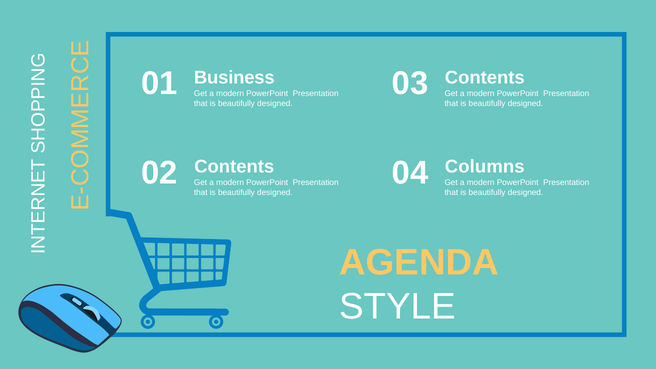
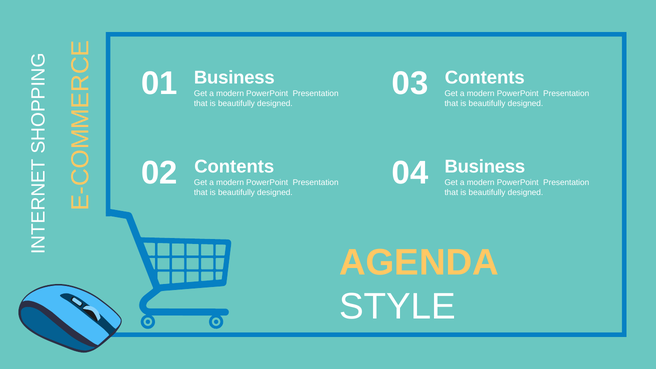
Columns: Columns -> Business (485, 167)
